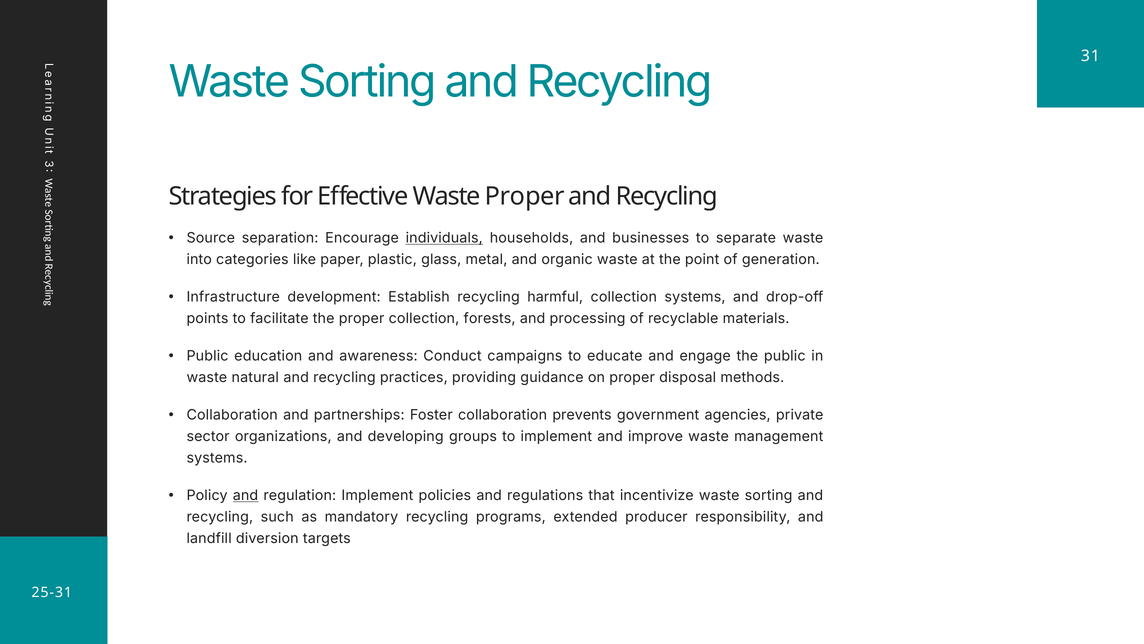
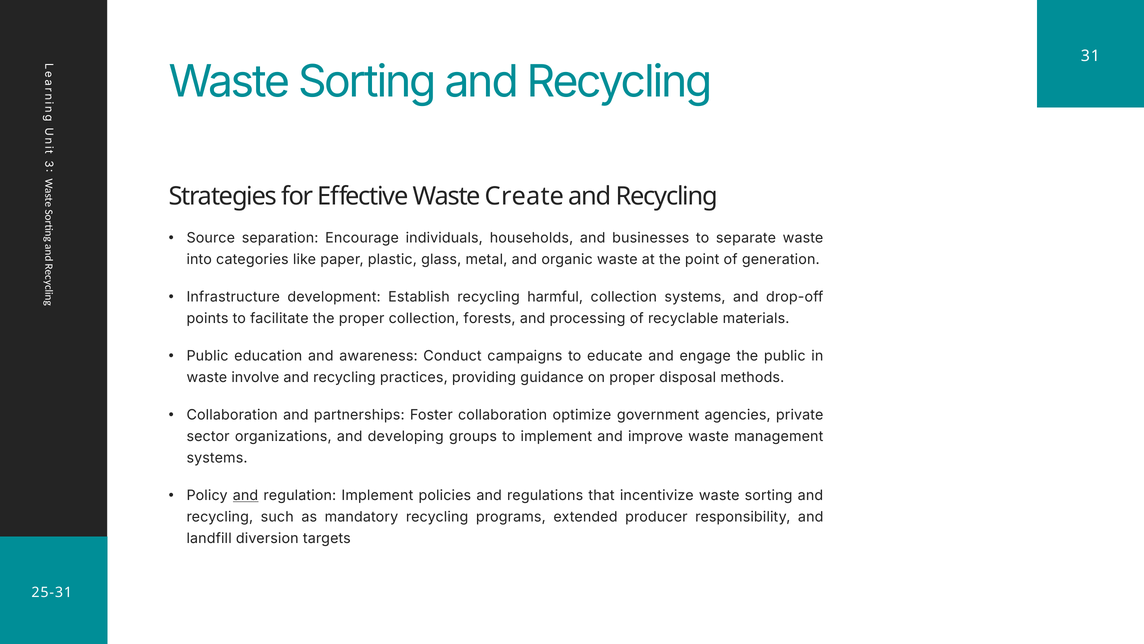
Waste Proper: Proper -> Create (525, 196)
individuals underline: present -> none (444, 238)
natural: natural -> involve (255, 377)
prevents: prevents -> optimize (582, 415)
